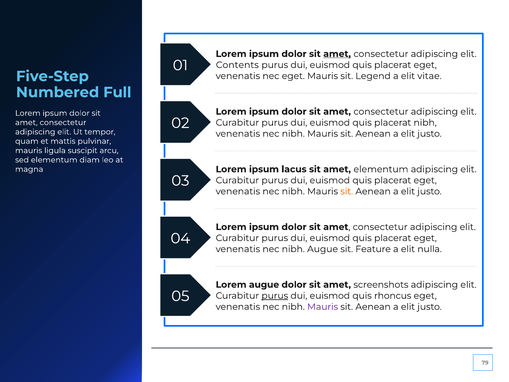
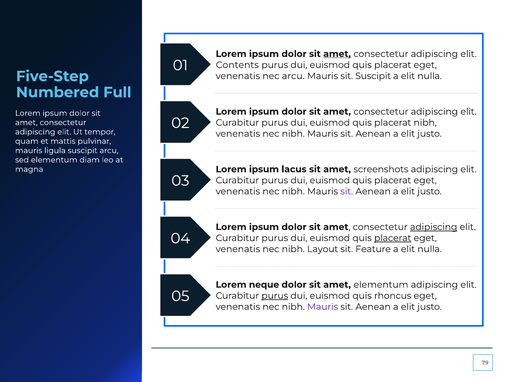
nec eget: eget -> arcu (293, 76)
sit Legend: Legend -> Suscipit (373, 76)
vitae: vitae -> nulla (430, 76)
amet elementum: elementum -> screenshots (381, 169)
sit colour: orange -> purple (347, 191)
adipiscing underline: none -> present (434, 227)
placerat underline: none -> present (393, 238)
nibh Augue: Augue -> Layout (323, 249)
augue: augue -> neque (264, 284)
amet screenshots: screenshots -> elementum (381, 284)
